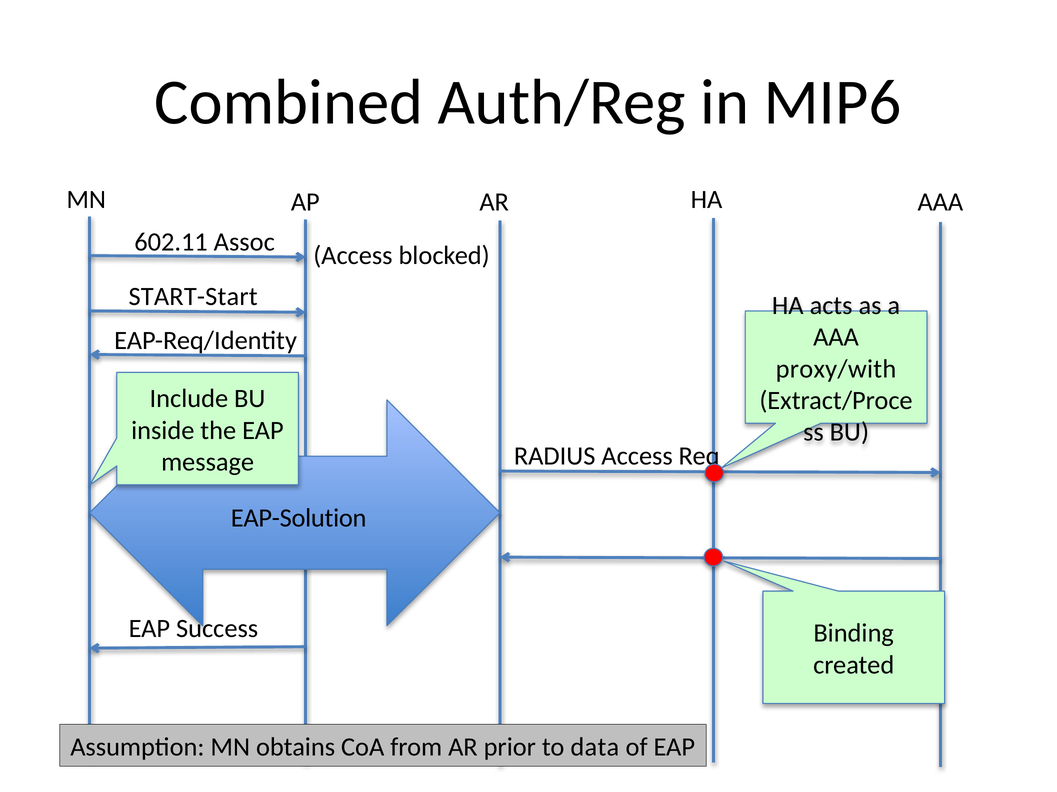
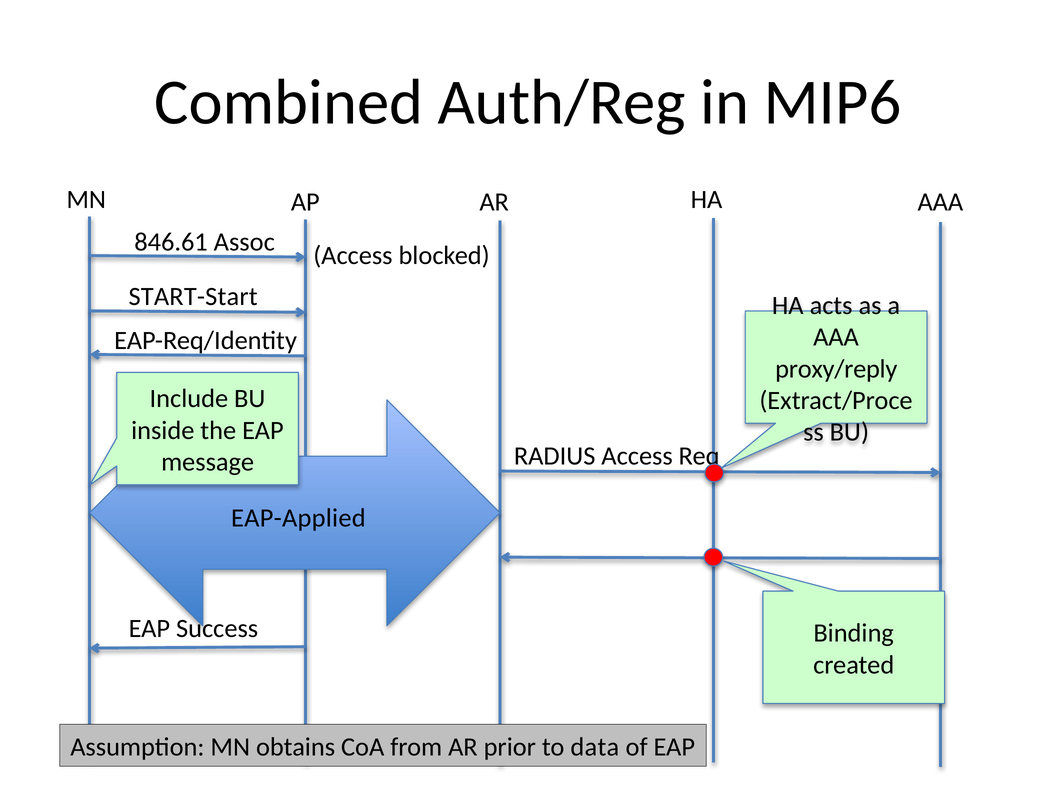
602.11: 602.11 -> 846.61 (171, 242)
proxy/with: proxy/with -> proxy/reply (836, 369)
EAP-Solution: EAP-Solution -> EAP-Applied (298, 518)
